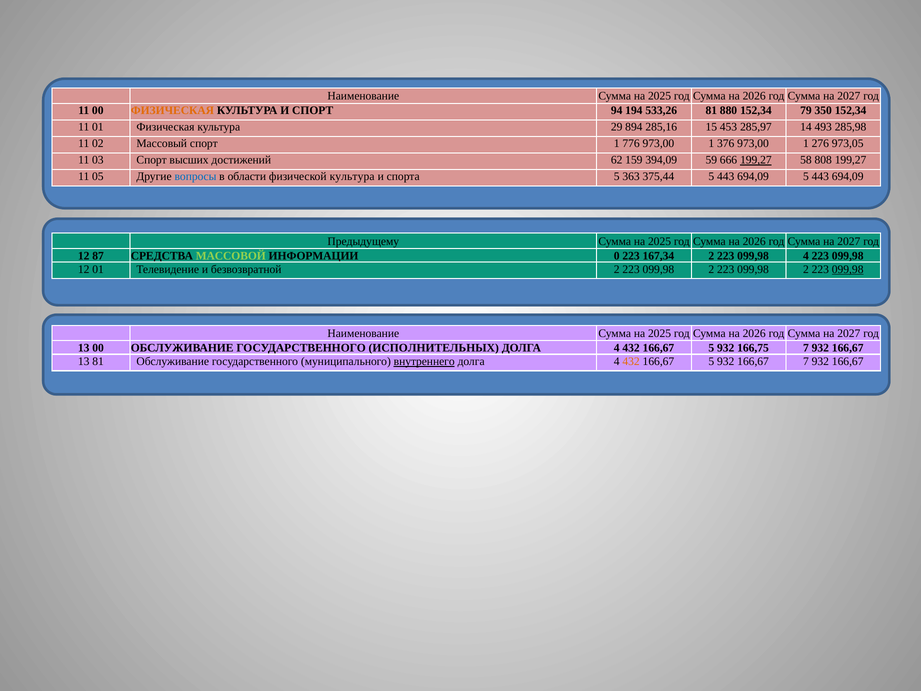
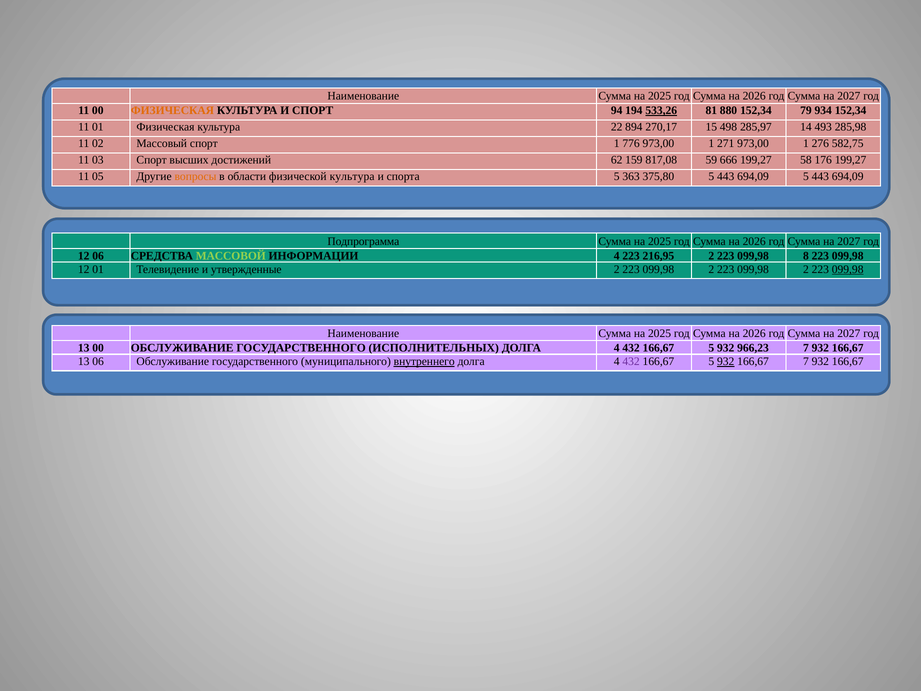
533,26 underline: none -> present (661, 111)
350: 350 -> 934 (823, 111)
29: 29 -> 22 (617, 127)
285,16: 285,16 -> 270,17 (661, 127)
453: 453 -> 498 (729, 127)
376: 376 -> 271 (726, 144)
973,05: 973,05 -> 582,75 (848, 144)
394,09: 394,09 -> 817,08 (661, 160)
199,27 underline: present -> none (756, 160)
808: 808 -> 176 (823, 160)
вопросы colour: blue -> orange (195, 177)
375,44: 375,44 -> 375,80 (658, 177)
Предыдущему: Предыдущему -> Подпрограмма (363, 241)
12 87: 87 -> 06 (98, 256)
ИНФОРМАЦИИ 0: 0 -> 4 (617, 256)
167,34: 167,34 -> 216,95 (658, 256)
099,98 4: 4 -> 8 (806, 256)
безвозвратной: безвозвратной -> утвержденные (246, 269)
166,75: 166,75 -> 966,23 (753, 348)
13 81: 81 -> 06 (98, 361)
432 colour: orange -> purple (631, 361)
932 underline: none -> present (726, 361)
